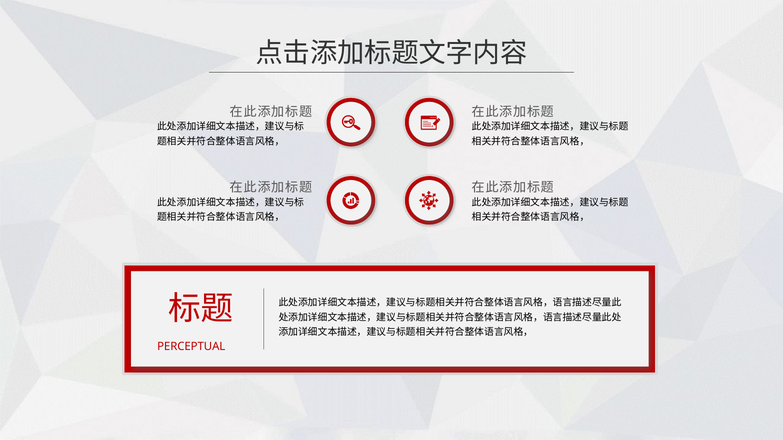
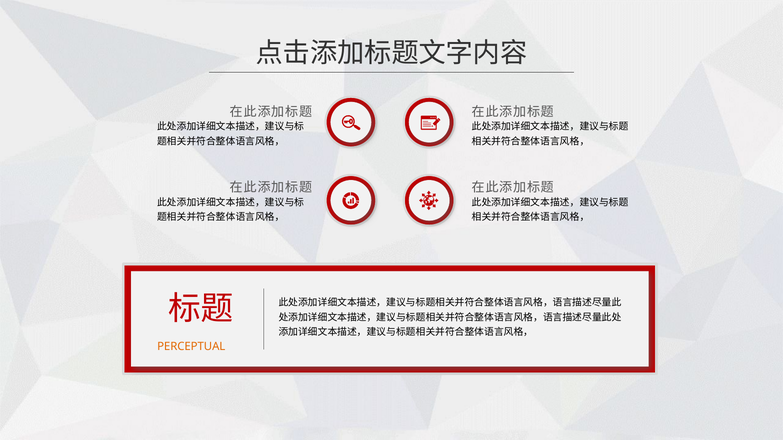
PERCEPTUAL colour: red -> orange (191, 347)
